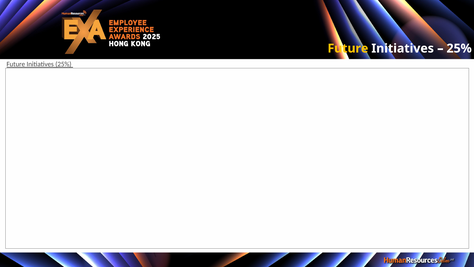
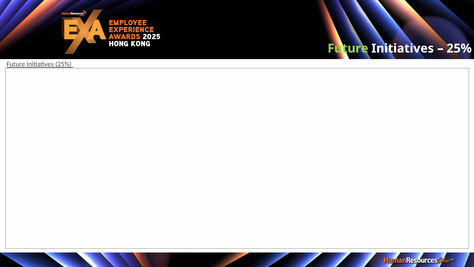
Future colour: yellow -> light green (348, 48)
